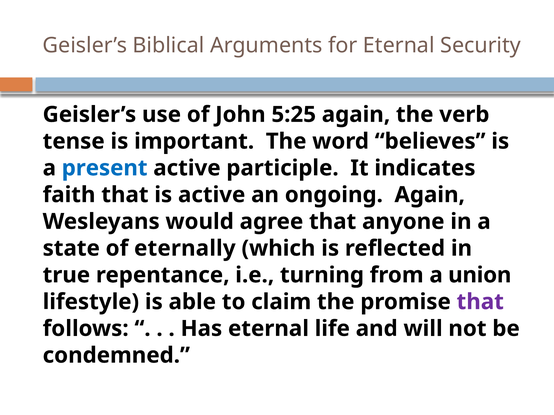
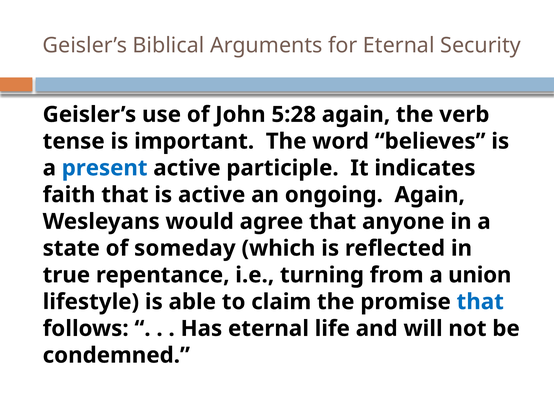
5:25: 5:25 -> 5:28 (294, 115)
eternally: eternally -> someday (185, 249)
that colour: purple -> blue (480, 302)
